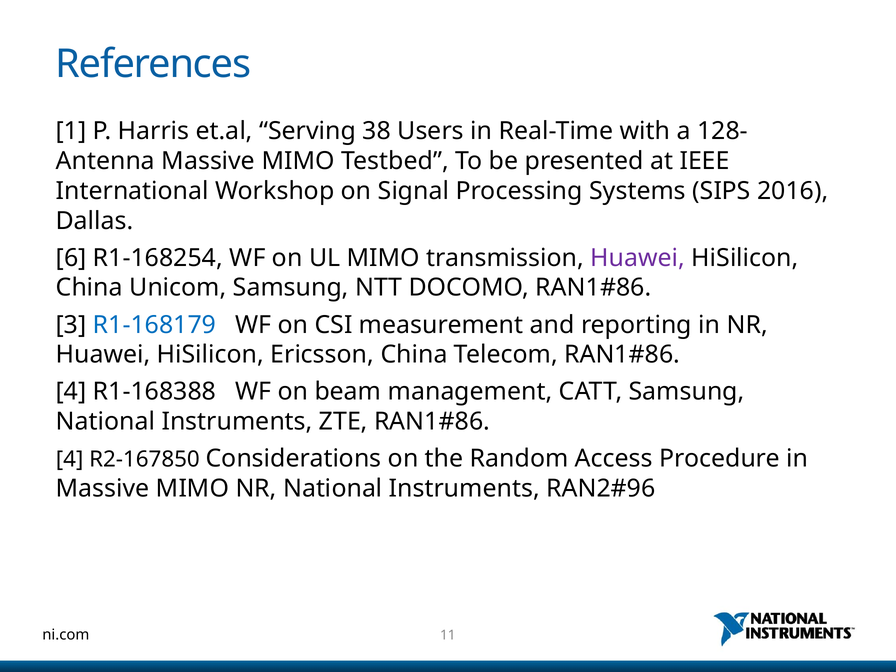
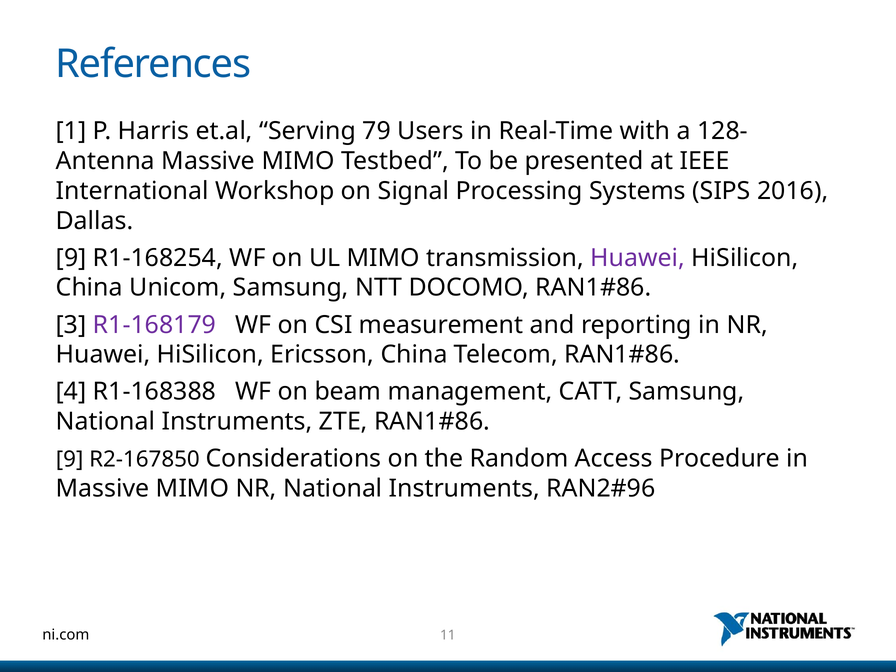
38: 38 -> 79 (377, 131)
6: 6 -> 9 (71, 258)
R1-168179 colour: blue -> purple (155, 325)
4: 4 -> 9 (70, 460)
